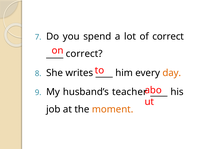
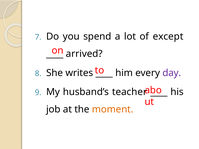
of correct: correct -> except (168, 36)
correct: correct -> arrived (84, 54)
day colour: orange -> purple (172, 73)
